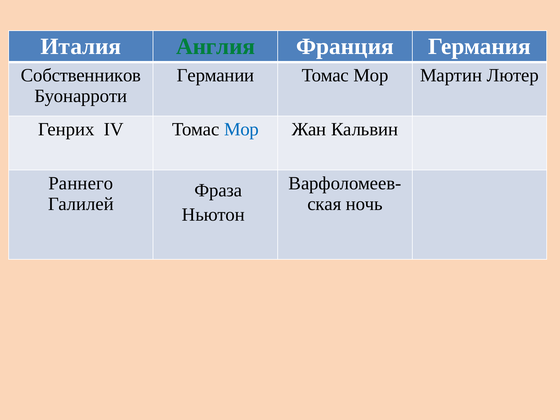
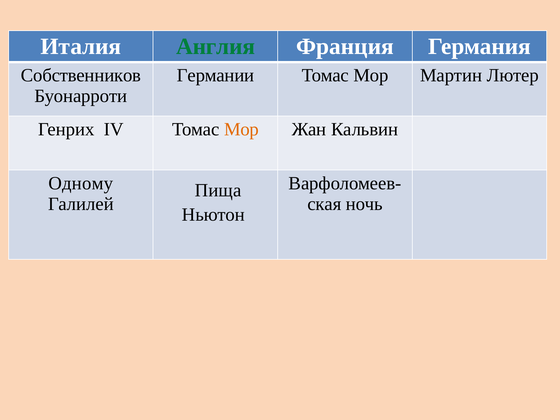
Мор colour: blue -> orange (241, 129)
Раннего: Раннего -> Одному (81, 183)
Фраза: Фраза -> Пища (218, 190)
